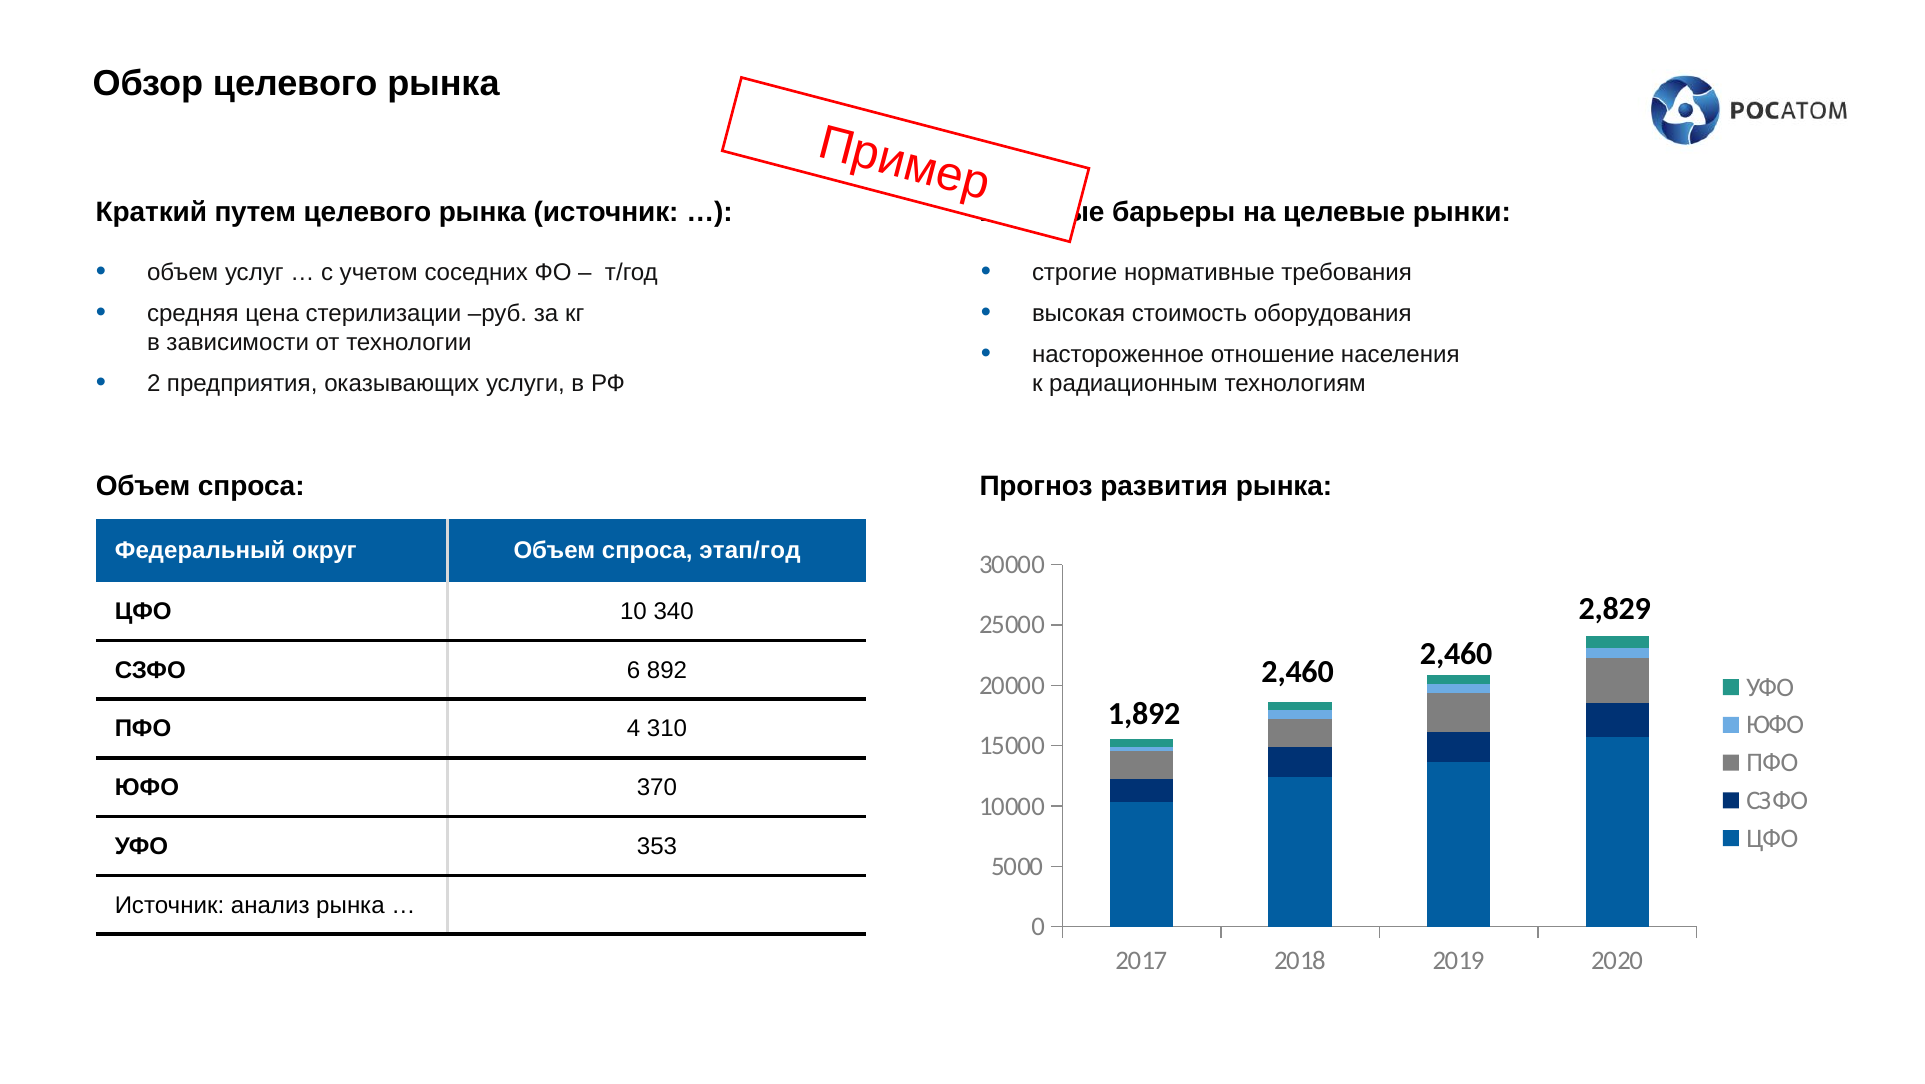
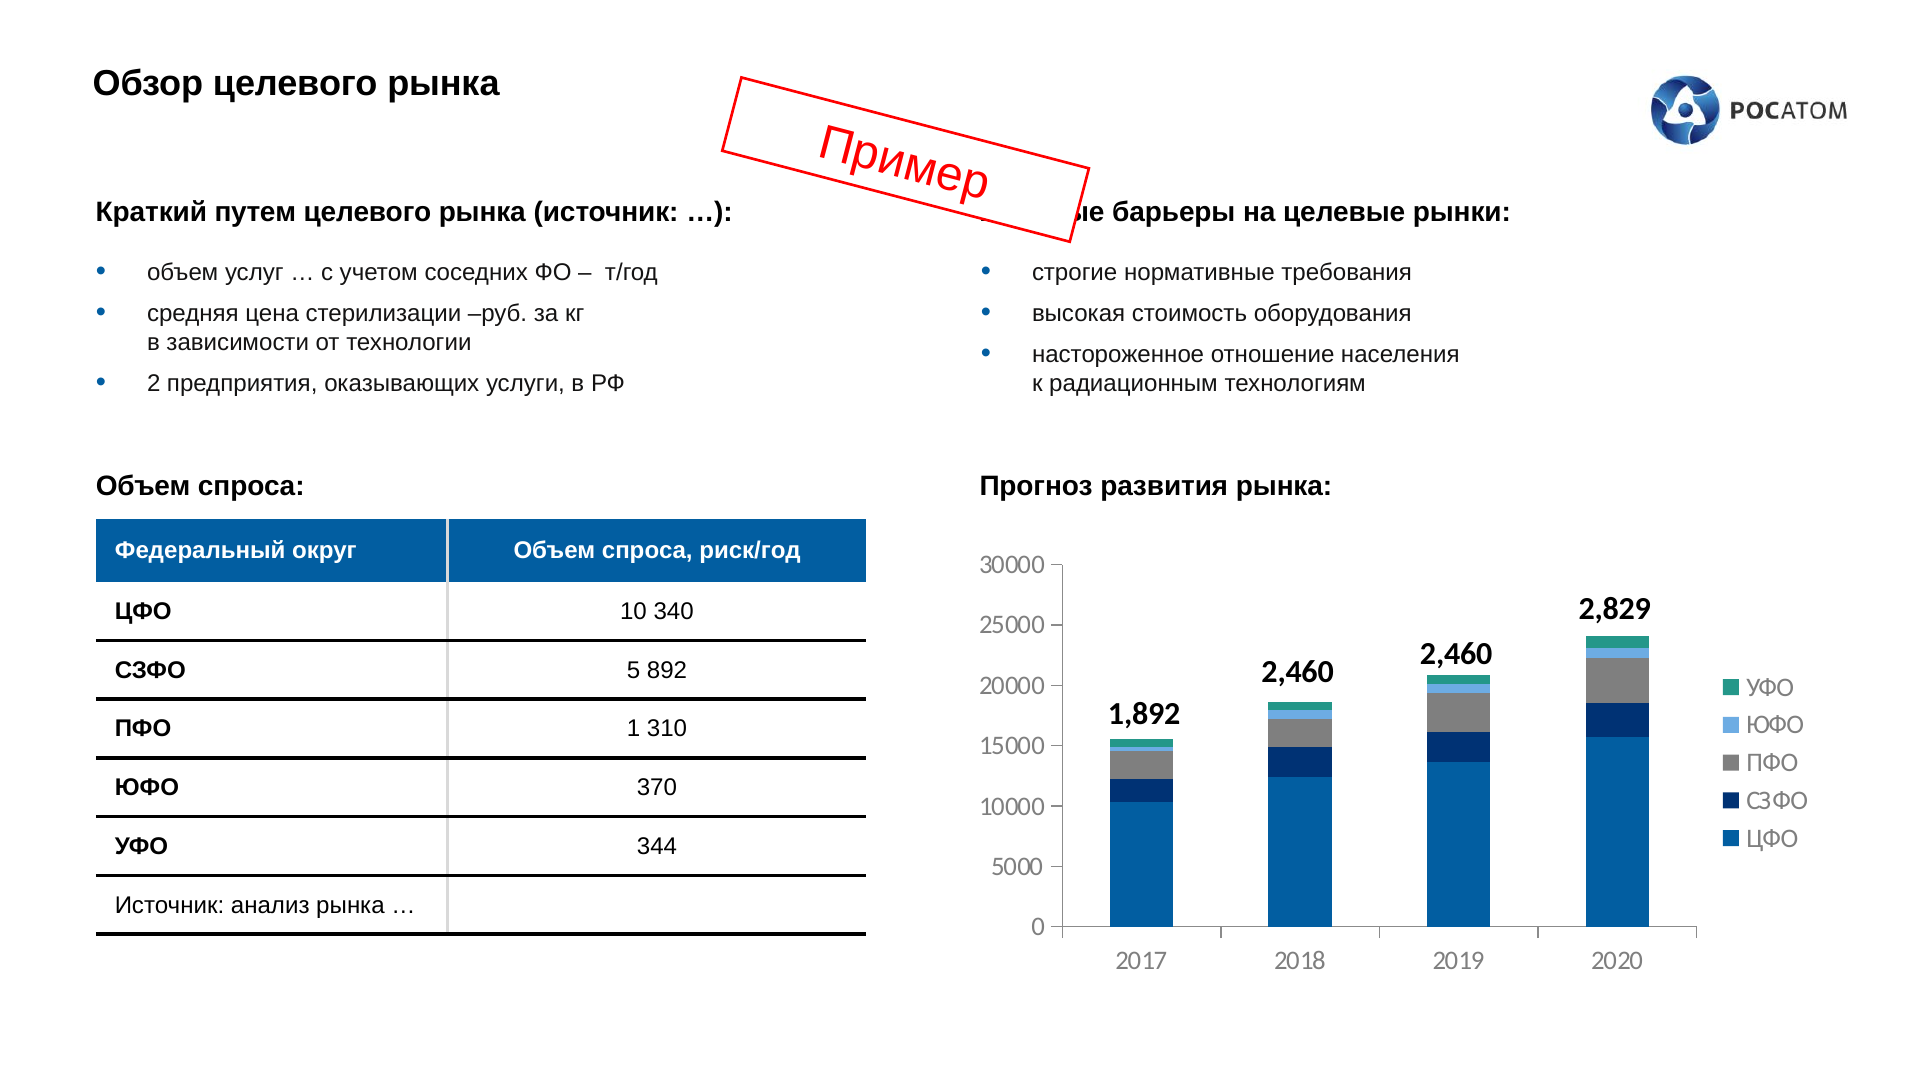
этап/год: этап/год -> риск/год (750, 551)
6: 6 -> 5 (634, 670)
4: 4 -> 1 (634, 729)
353: 353 -> 344 (657, 846)
